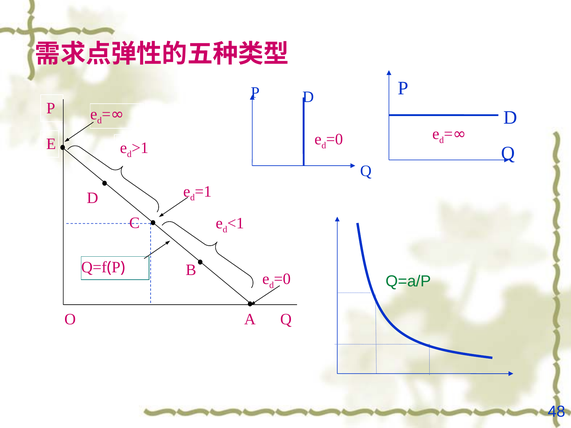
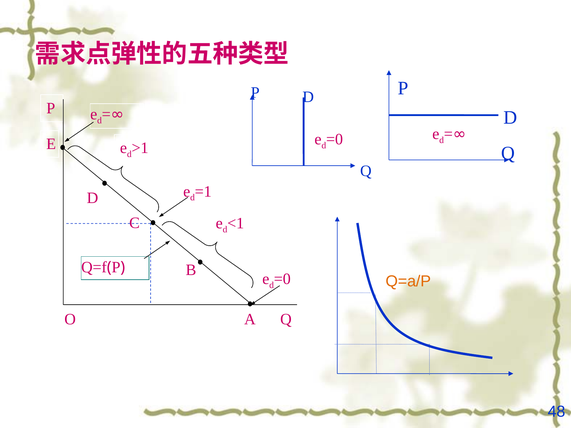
Q=a/P colour: green -> orange (408, 281)
